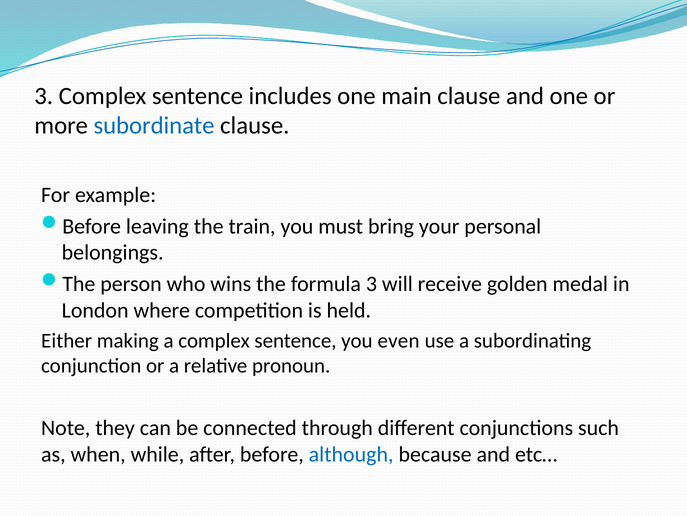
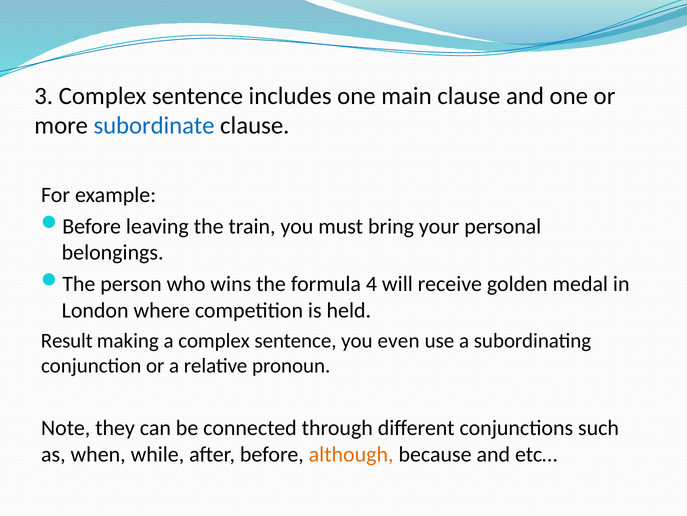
formula 3: 3 -> 4 (372, 284)
Either: Either -> Result (67, 340)
although colour: blue -> orange (351, 454)
